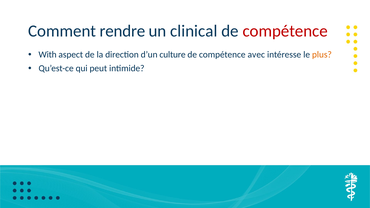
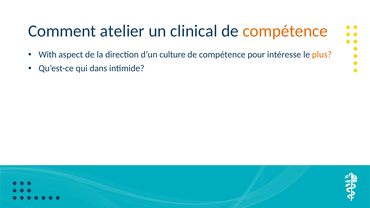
rendre: rendre -> atelier (122, 31)
compétence colour: red -> orange (285, 31)
avec: avec -> pour (256, 55)
peut: peut -> dans (98, 68)
